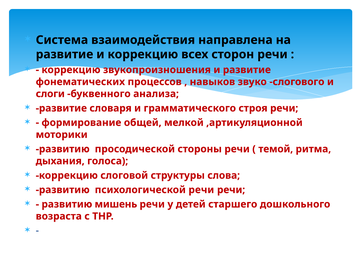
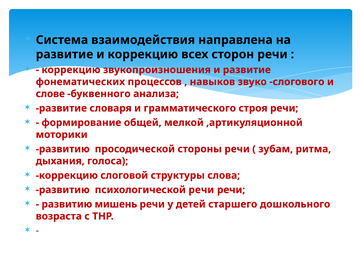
слоги: слоги -> слове (50, 94)
темой: темой -> зубам (276, 149)
